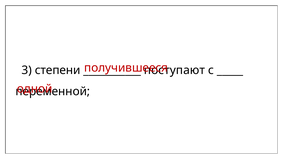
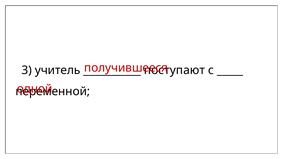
степени: степени -> учитель (58, 70)
